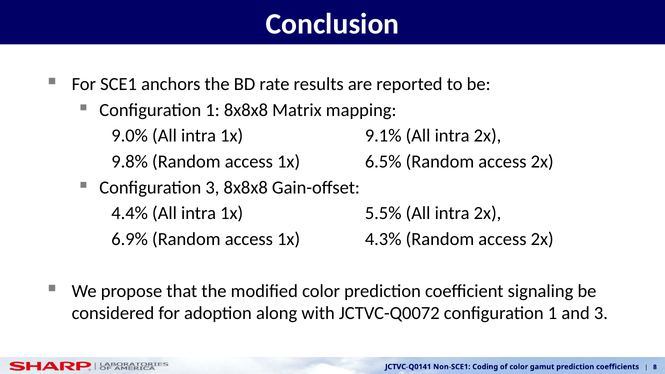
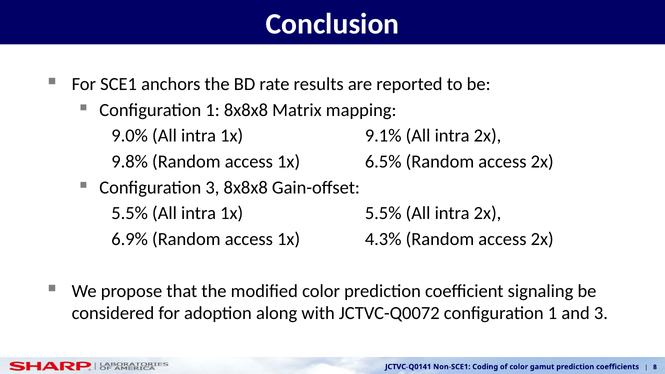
4.4%: 4.4% -> 5.5% (130, 213)
